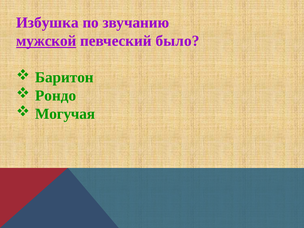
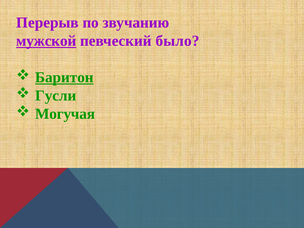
Избушка: Избушка -> Перерыв (47, 23)
Баритон underline: none -> present (64, 77)
Рондо: Рондо -> Гусли (56, 96)
